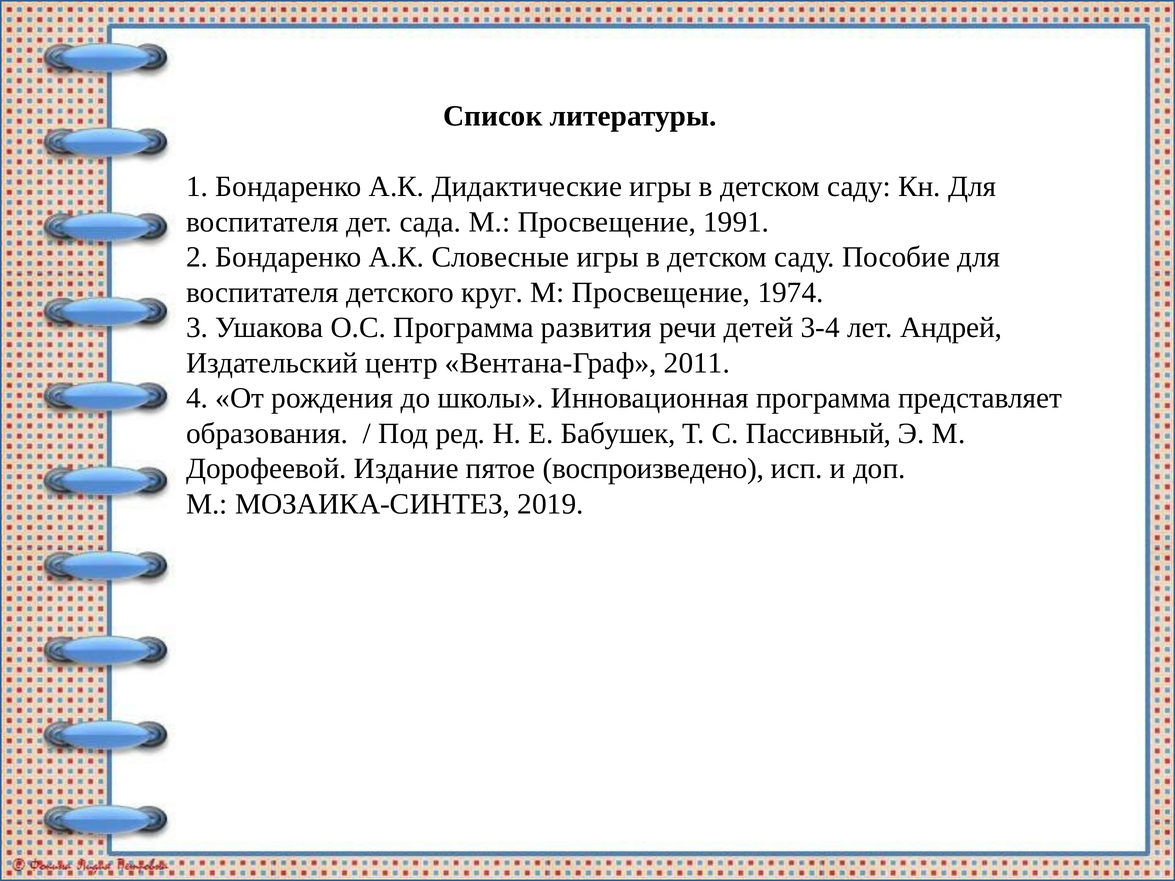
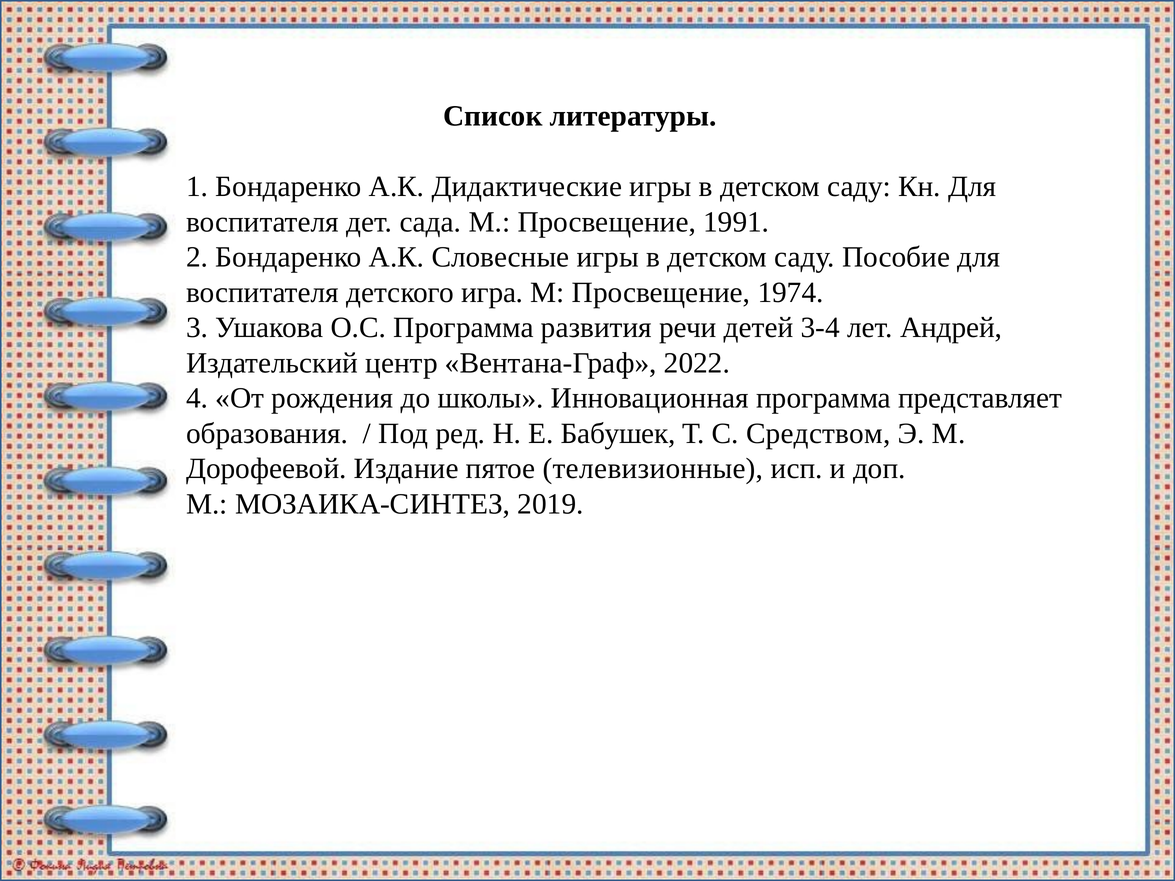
круг: круг -> игра (492, 293)
2011: 2011 -> 2022 (697, 363)
Пассивный: Пассивный -> Средством (818, 434)
воспроизведено: воспроизведено -> телевизионные (653, 469)
